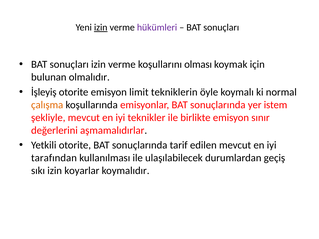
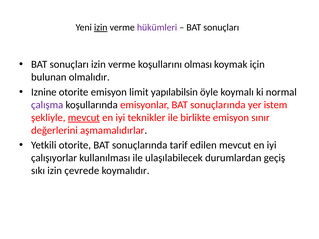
İşleyiş: İşleyiş -> Iznine (44, 92)
tekniklerin: tekniklerin -> yapılabilsin (174, 92)
çalışma colour: orange -> purple (47, 105)
mevcut underline: none -> present (84, 118)
tarafından: tarafından -> çalışıyorlar (54, 158)
koyarlar: koyarlar -> çevrede (82, 171)
